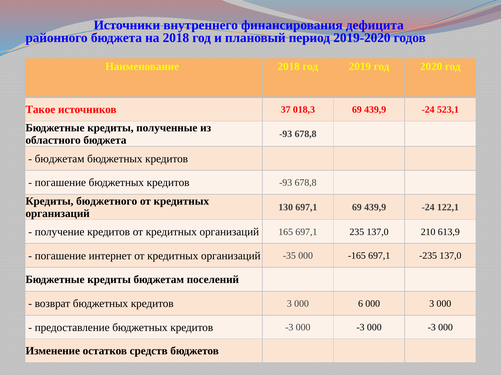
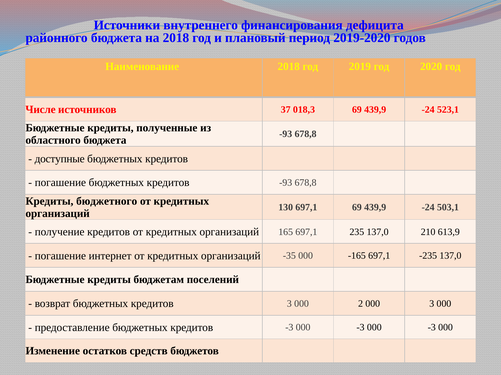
Такое: Такое -> Числе (40, 110)
бюджетам: бюджетам -> доступные (60, 159)
122,1: 122,1 -> 503,1 (448, 208)
6: 6 -> 2 (361, 304)
